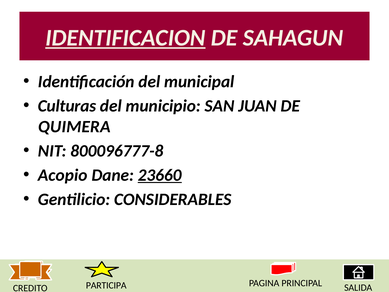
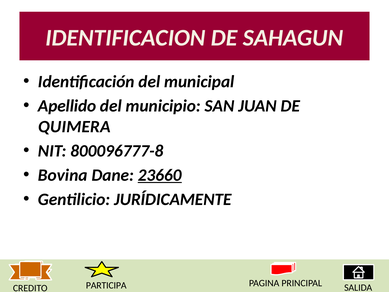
IDENTIFICACION underline: present -> none (125, 38)
Culturas: Culturas -> Apellido (67, 106)
Acopio: Acopio -> Bovina (63, 175)
CONSIDERABLES: CONSIDERABLES -> JURÍDICAMENTE (173, 199)
